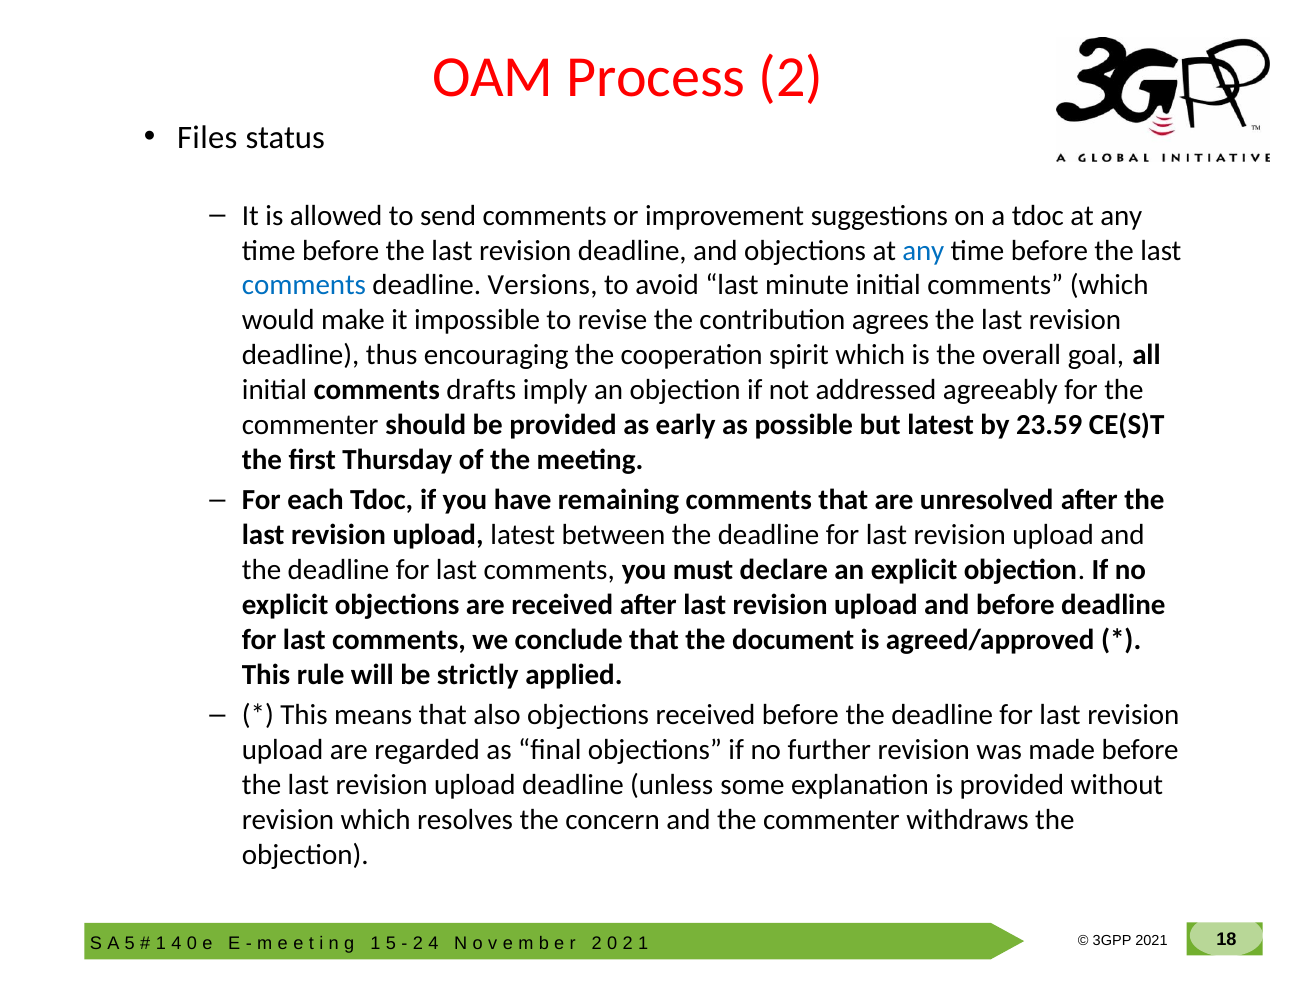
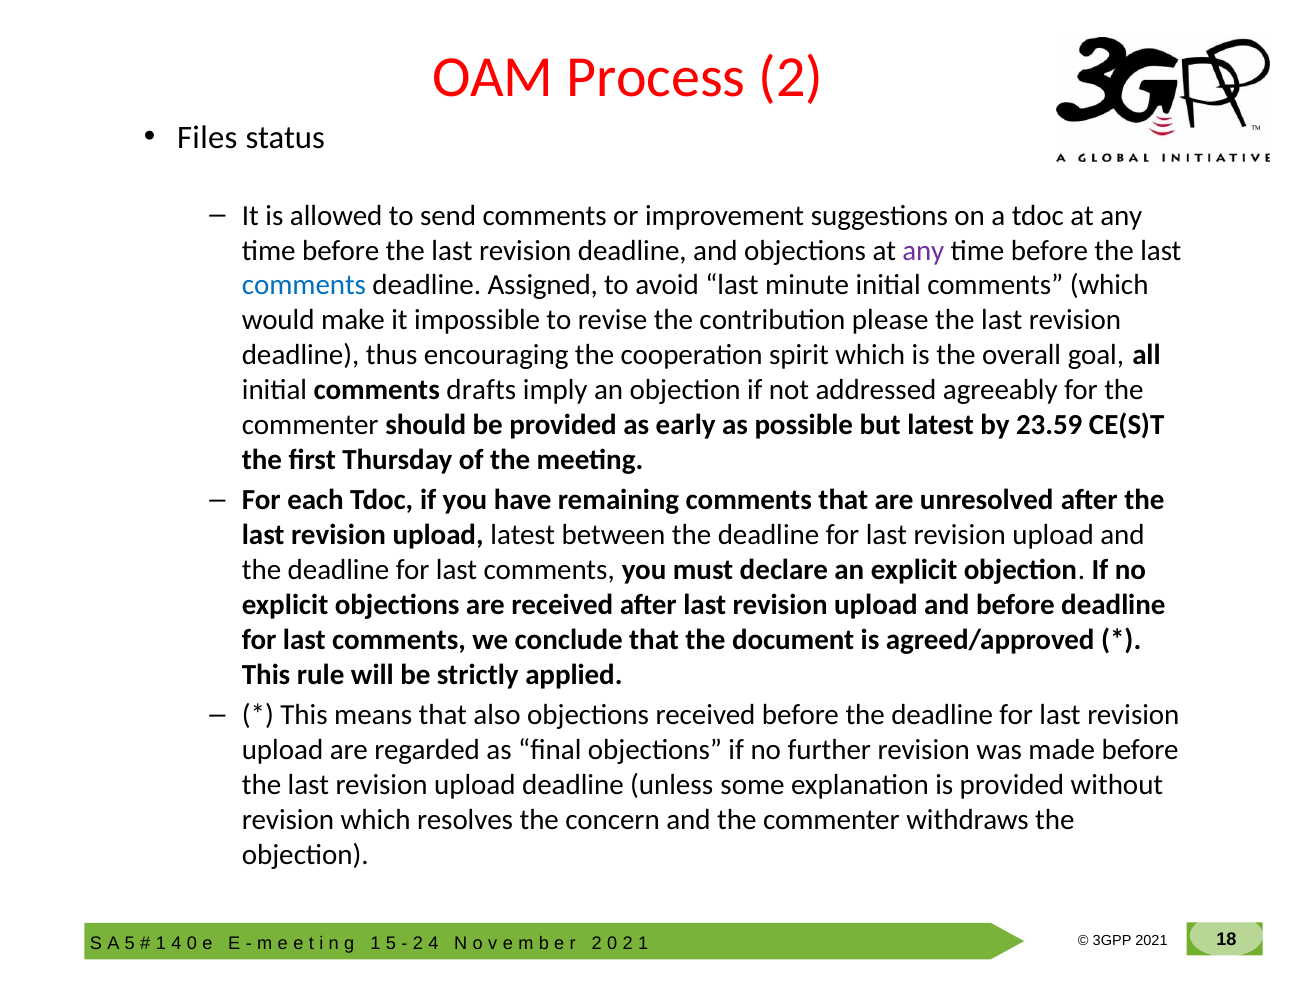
any colour: blue -> purple (923, 251)
Versions: Versions -> Assigned (543, 285)
agrees: agrees -> please (890, 320)
